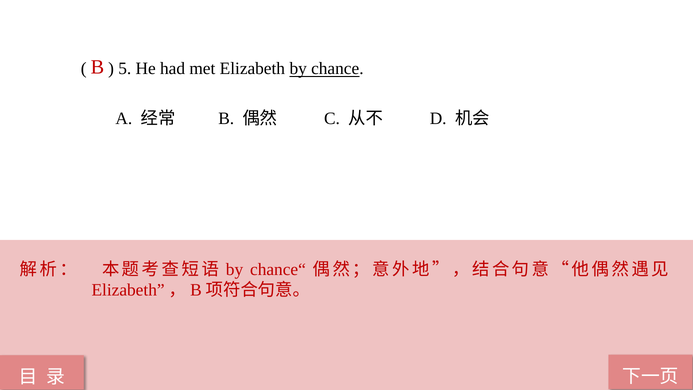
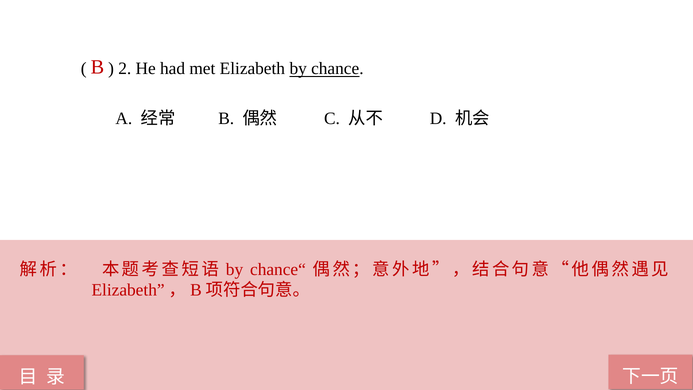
5: 5 -> 2 (125, 69)
